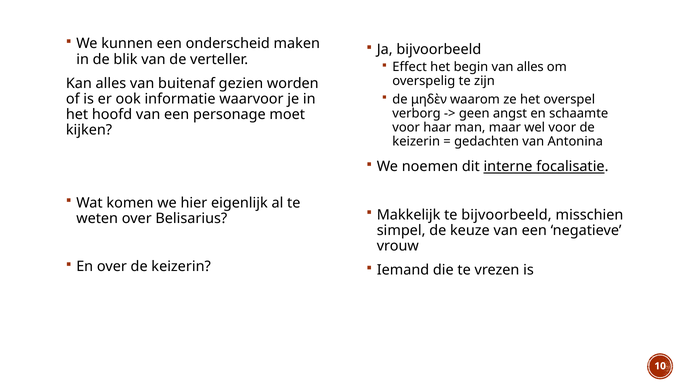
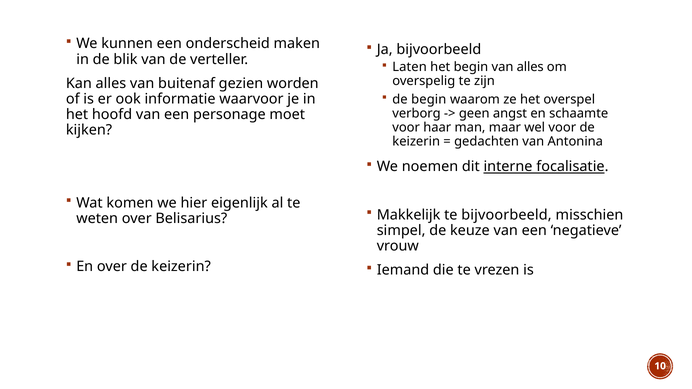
Effect: Effect -> Laten (410, 67)
de μηδὲν: μηδὲν -> begin (429, 100)
